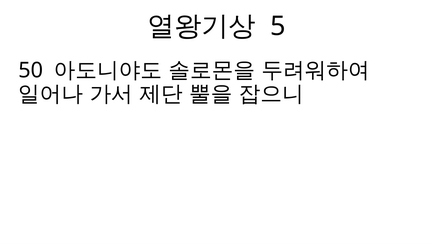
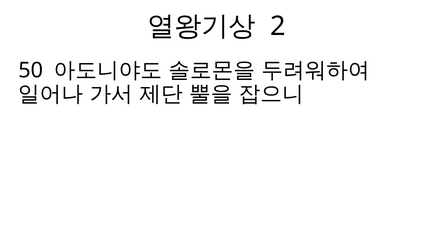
5: 5 -> 2 (278, 26)
